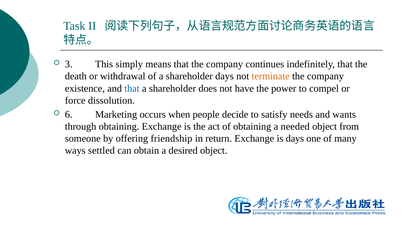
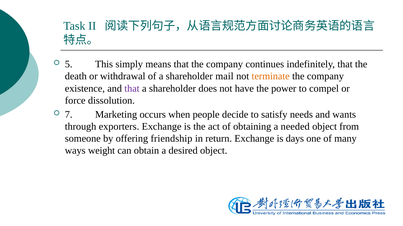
3: 3 -> 5 (69, 64)
shareholder days: days -> mail (224, 77)
that colour: blue -> purple (132, 89)
6: 6 -> 7 (69, 115)
through obtaining: obtaining -> exporters (119, 127)
settled: settled -> weight (102, 151)
